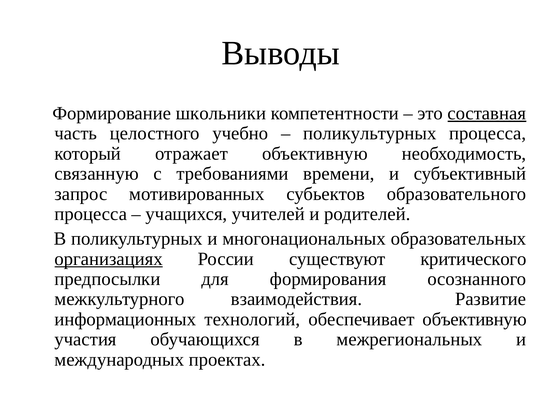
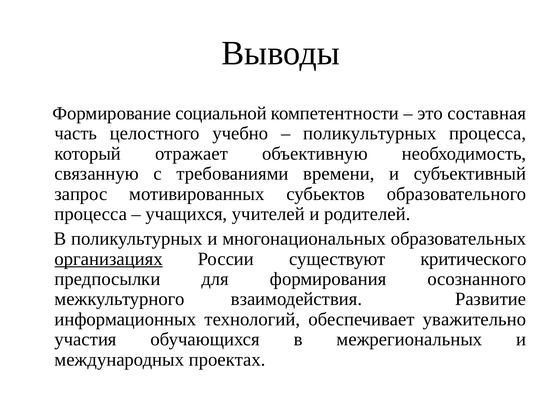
школьники: школьники -> социальной (221, 113)
составная underline: present -> none (487, 113)
обеспечивает объективную: объективную -> уважительно (475, 319)
